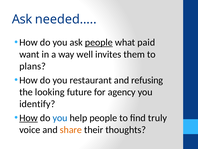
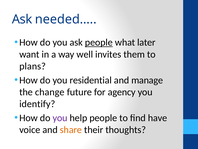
paid: paid -> later (146, 42)
restaurant: restaurant -> residential (91, 80)
refusing: refusing -> manage (147, 80)
looking: looking -> change (50, 92)
How underline: present -> none (29, 118)
you colour: blue -> purple (60, 118)
truly: truly -> have (158, 118)
